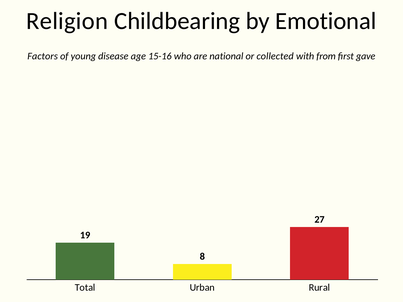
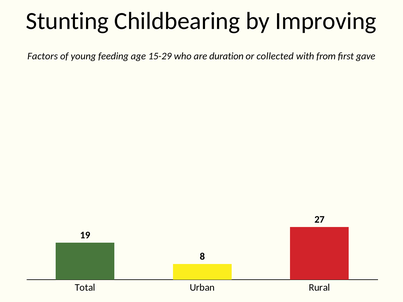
Religion: Religion -> Stunting (67, 21)
Emotional: Emotional -> Improving (326, 21)
disease: disease -> feeding (113, 56)
15-16: 15-16 -> 15-29 (160, 56)
national: national -> duration (226, 56)
